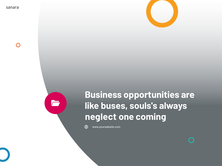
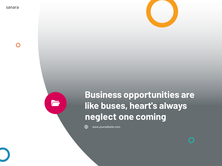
souls's: souls's -> heart's (144, 106)
